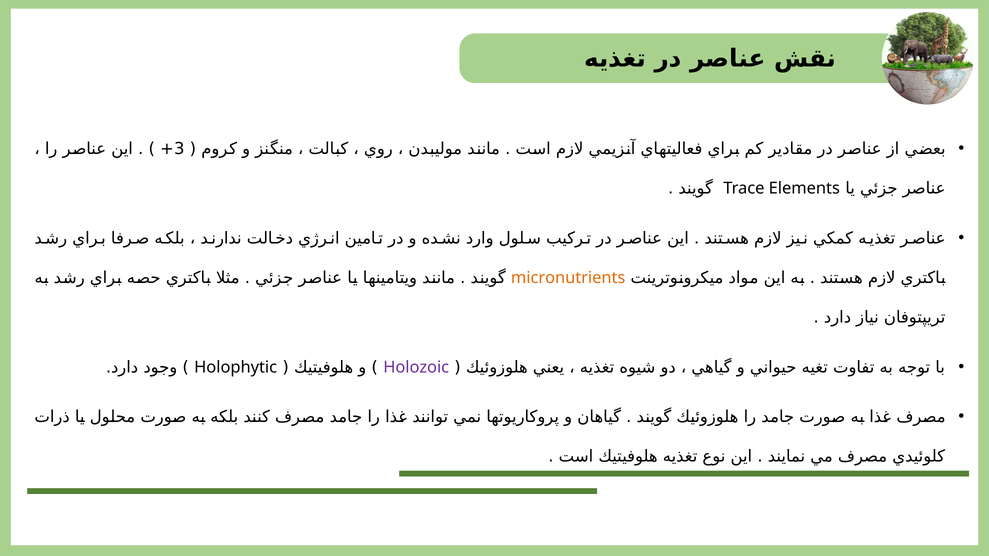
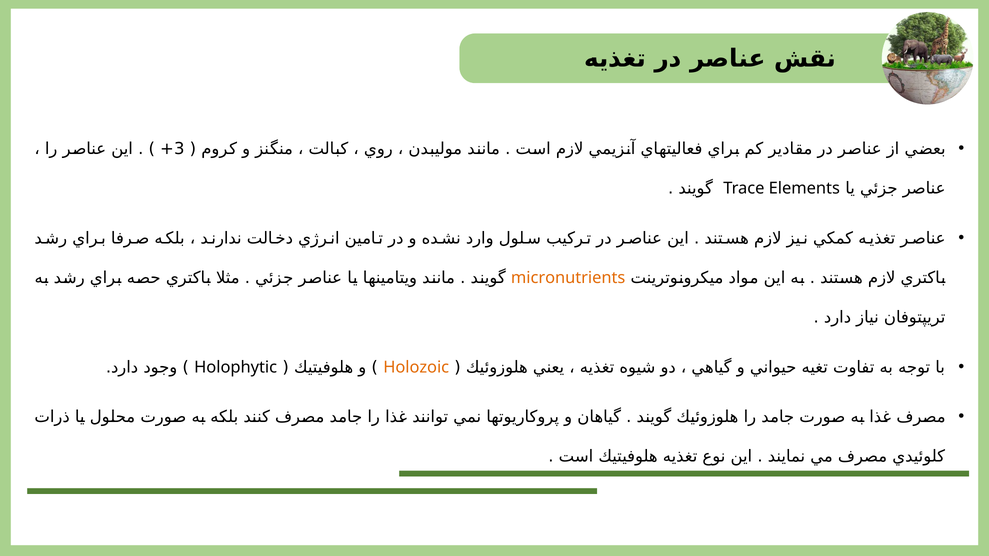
Holozoic colour: purple -> orange (416, 367)
